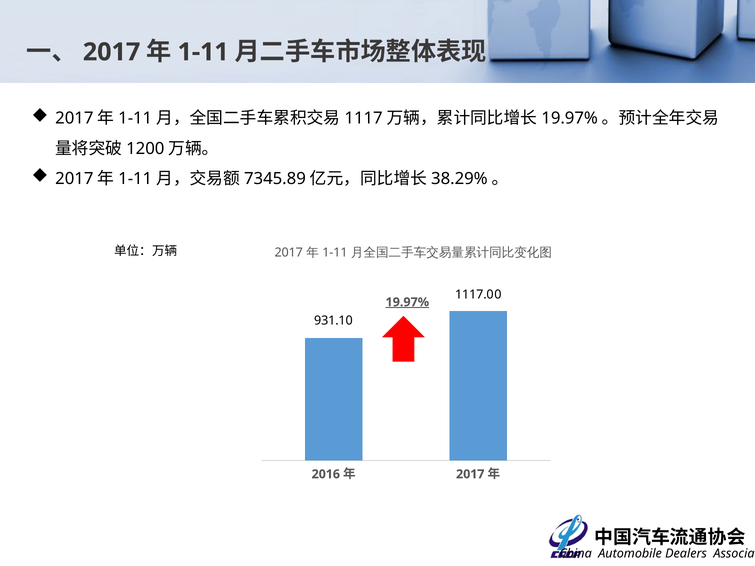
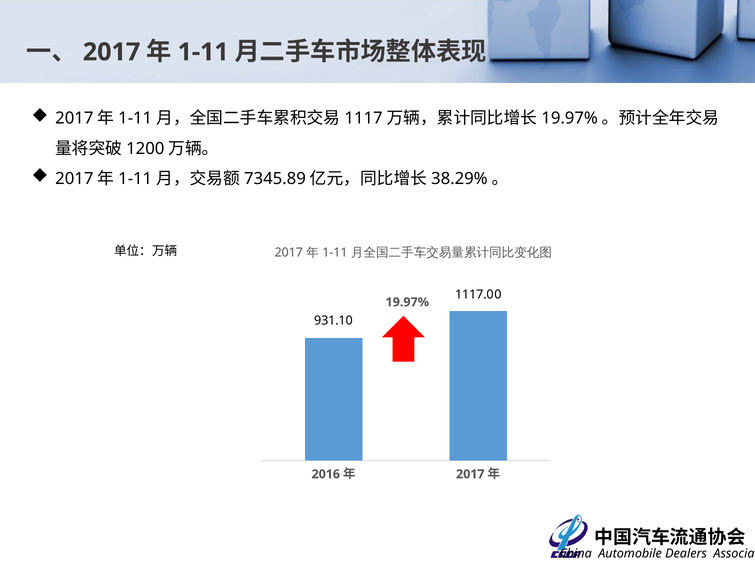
19.97% underline: present -> none (407, 302)
